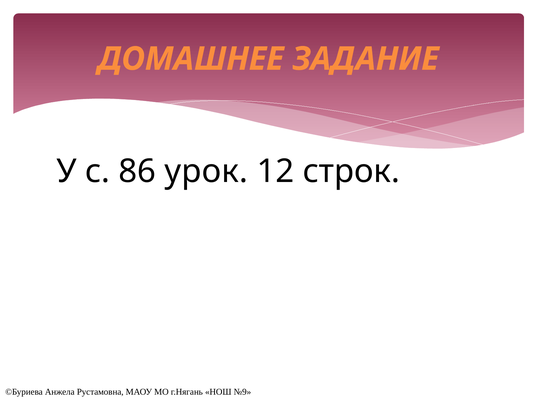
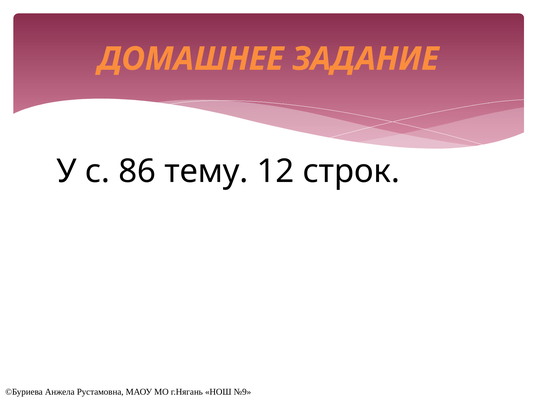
урок: урок -> тему (206, 171)
